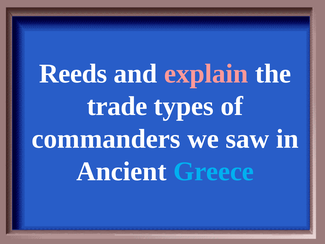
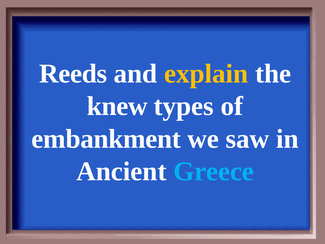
explain colour: pink -> yellow (206, 74)
trade: trade -> knew (117, 106)
commanders: commanders -> embankment (106, 139)
